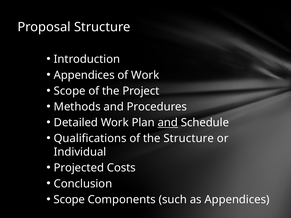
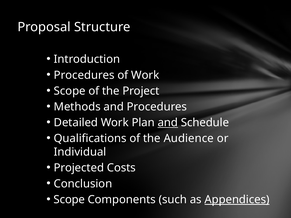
Appendices: Appendices -> Procedures (84, 75)
the Structure: Structure -> Audience (189, 139)
Appendices underline: none -> present (237, 200)
